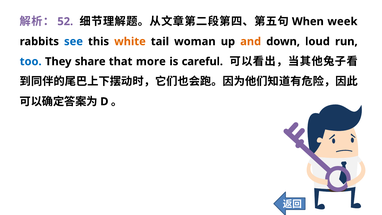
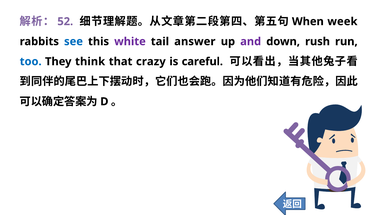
white colour: orange -> purple (130, 41)
woman: woman -> answer (195, 41)
and colour: orange -> purple (251, 41)
loud: loud -> rush (318, 41)
share: share -> think (90, 62)
more: more -> crazy (151, 62)
